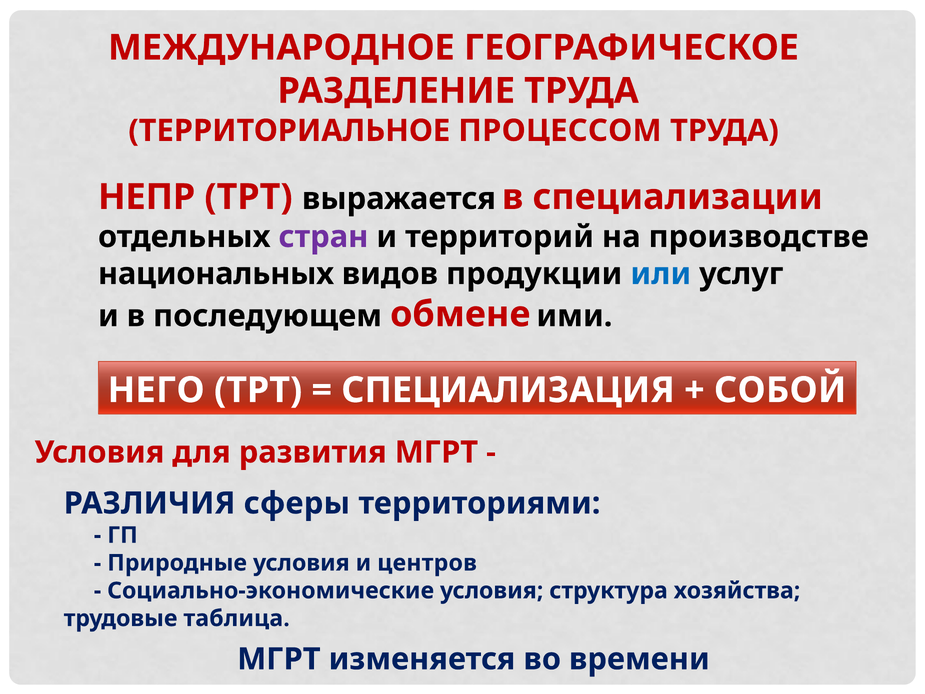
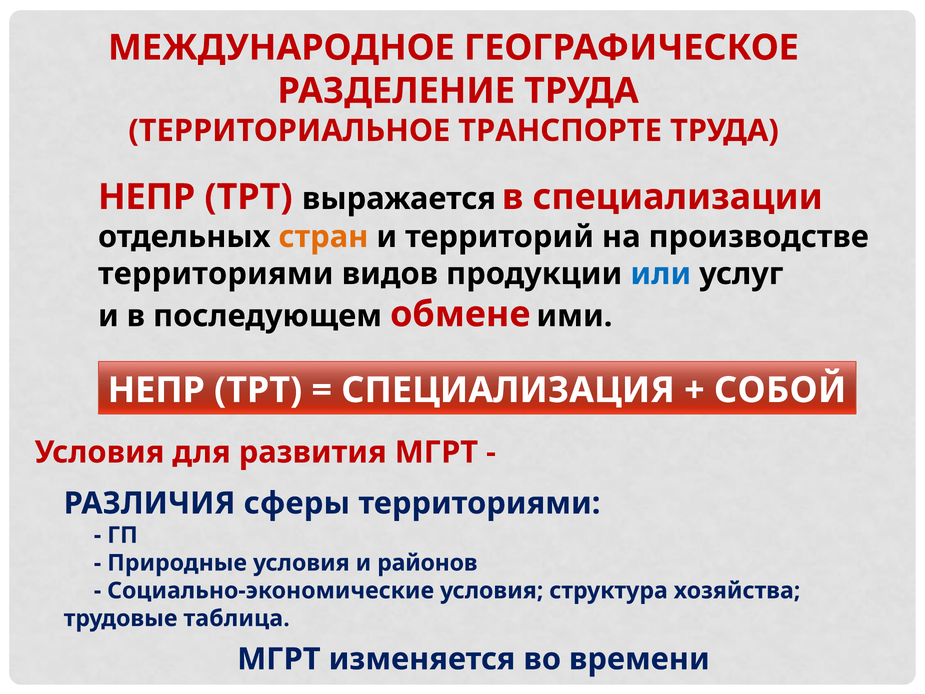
ПРОЦЕССОМ: ПРОЦЕССОМ -> ТРАНСПОРТЕ (560, 131)
стран colour: purple -> orange (323, 237)
национальных: национальных -> территориями (216, 274)
НЕГО: НЕГО -> НЕПР (156, 390)
центров: центров -> районов (427, 563)
